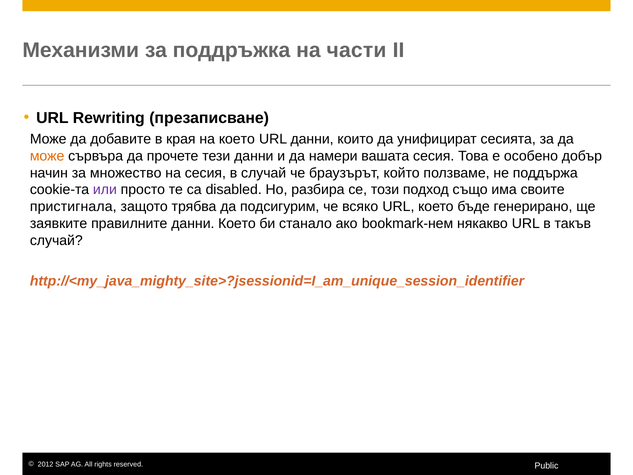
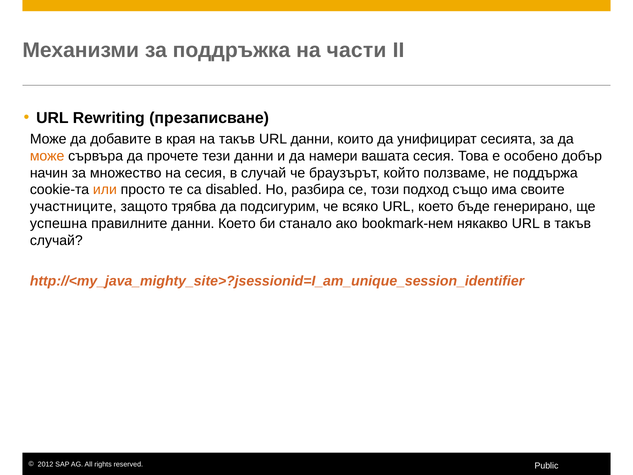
на което: което -> такъв (237, 139)
или colour: purple -> orange (105, 190)
пристигнала: пристигнала -> участниците (73, 207)
заявките: заявките -> успешна (59, 223)
